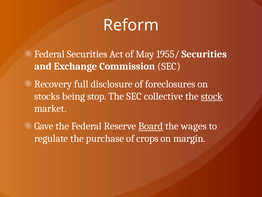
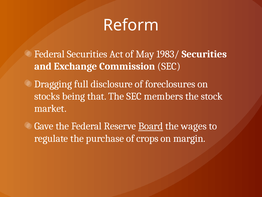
1955/: 1955/ -> 1983/ (168, 54)
Recovery: Recovery -> Dragging (53, 84)
stop: stop -> that (97, 96)
collective: collective -> members (163, 96)
stock underline: present -> none (212, 96)
